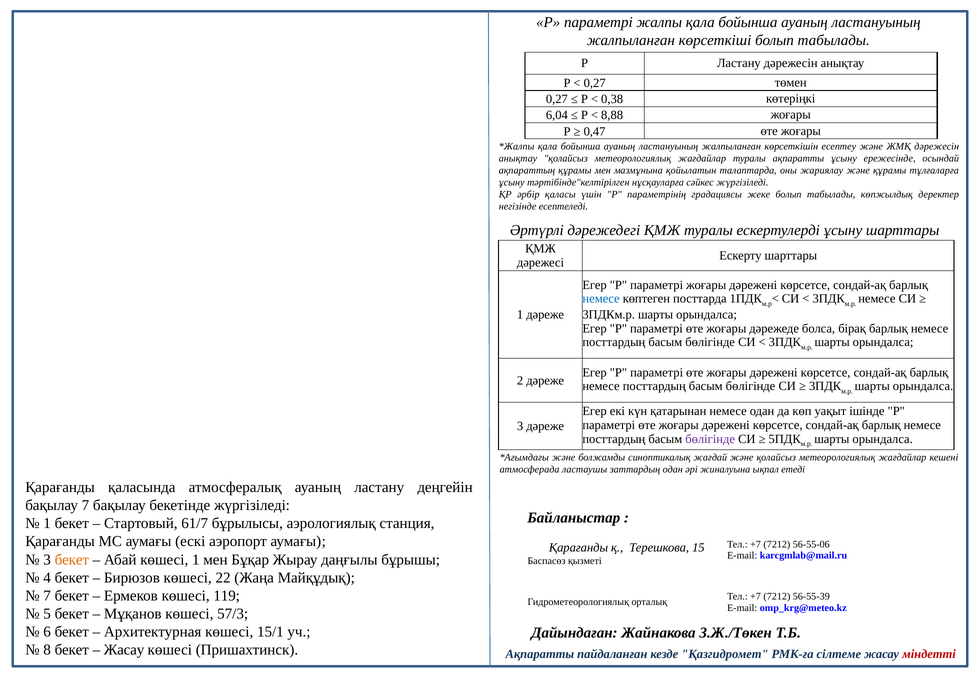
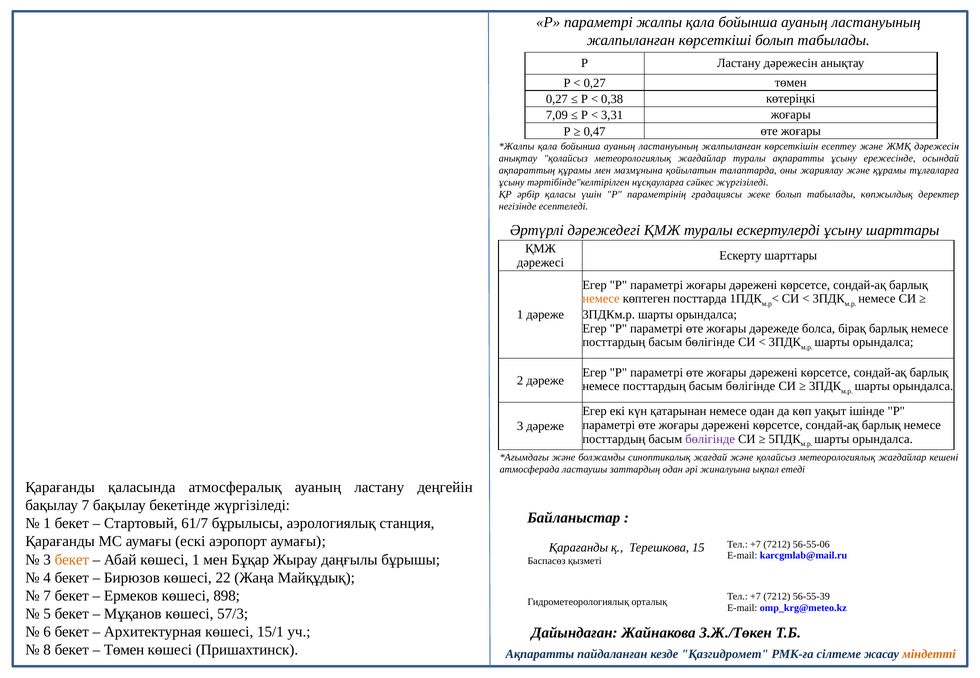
6,04: 6,04 -> 7,09 (557, 115)
8,88: 8,88 -> 3,31 (612, 115)
немесе colour: blue -> orange (601, 299)
119: 119 -> 898 (227, 596)
Жасау: Жасау -> Төмен (124, 650)
міндетті colour: red -> orange (929, 655)
